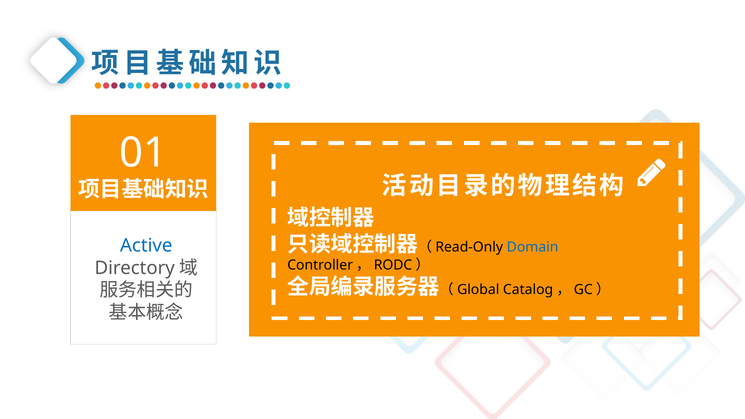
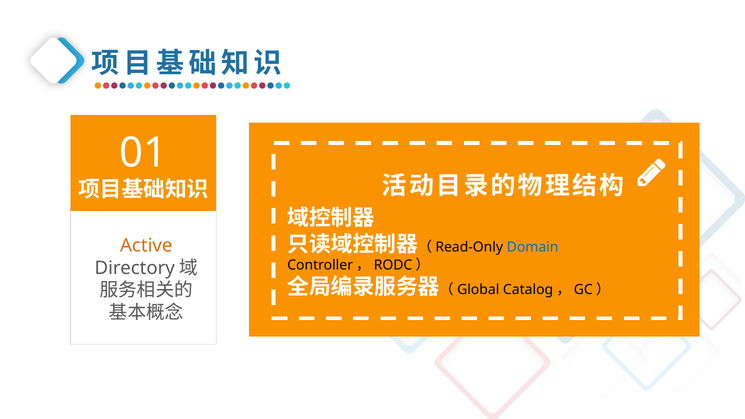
Active colour: blue -> orange (146, 246)
